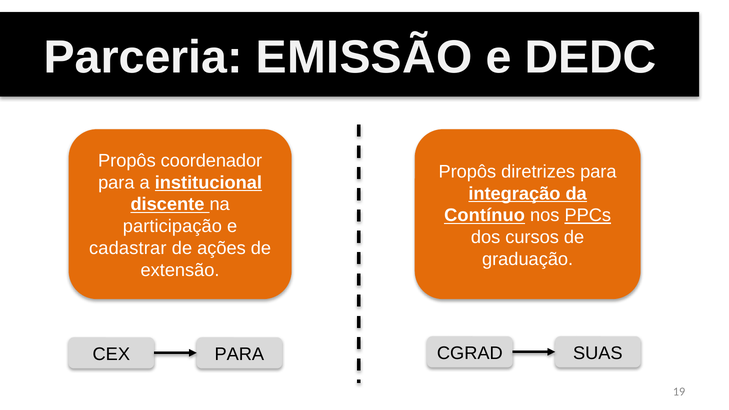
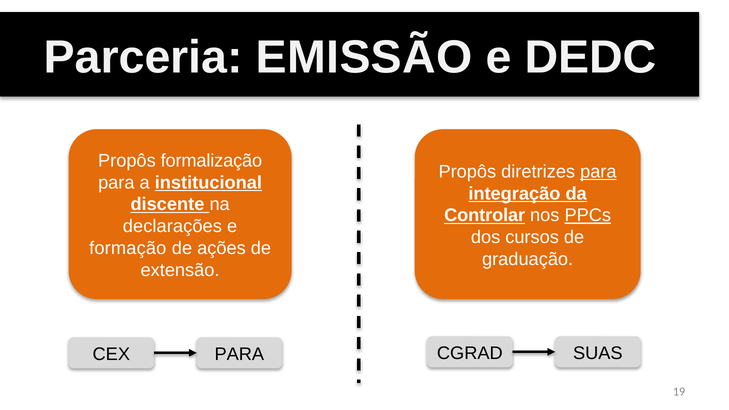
coordenador: coordenador -> formalização (211, 161)
para underline: none -> present (598, 172)
Contínuo: Contínuo -> Controlar (485, 216)
participação: participação -> declarações (172, 227)
cadastrar: cadastrar -> formação (128, 248)
